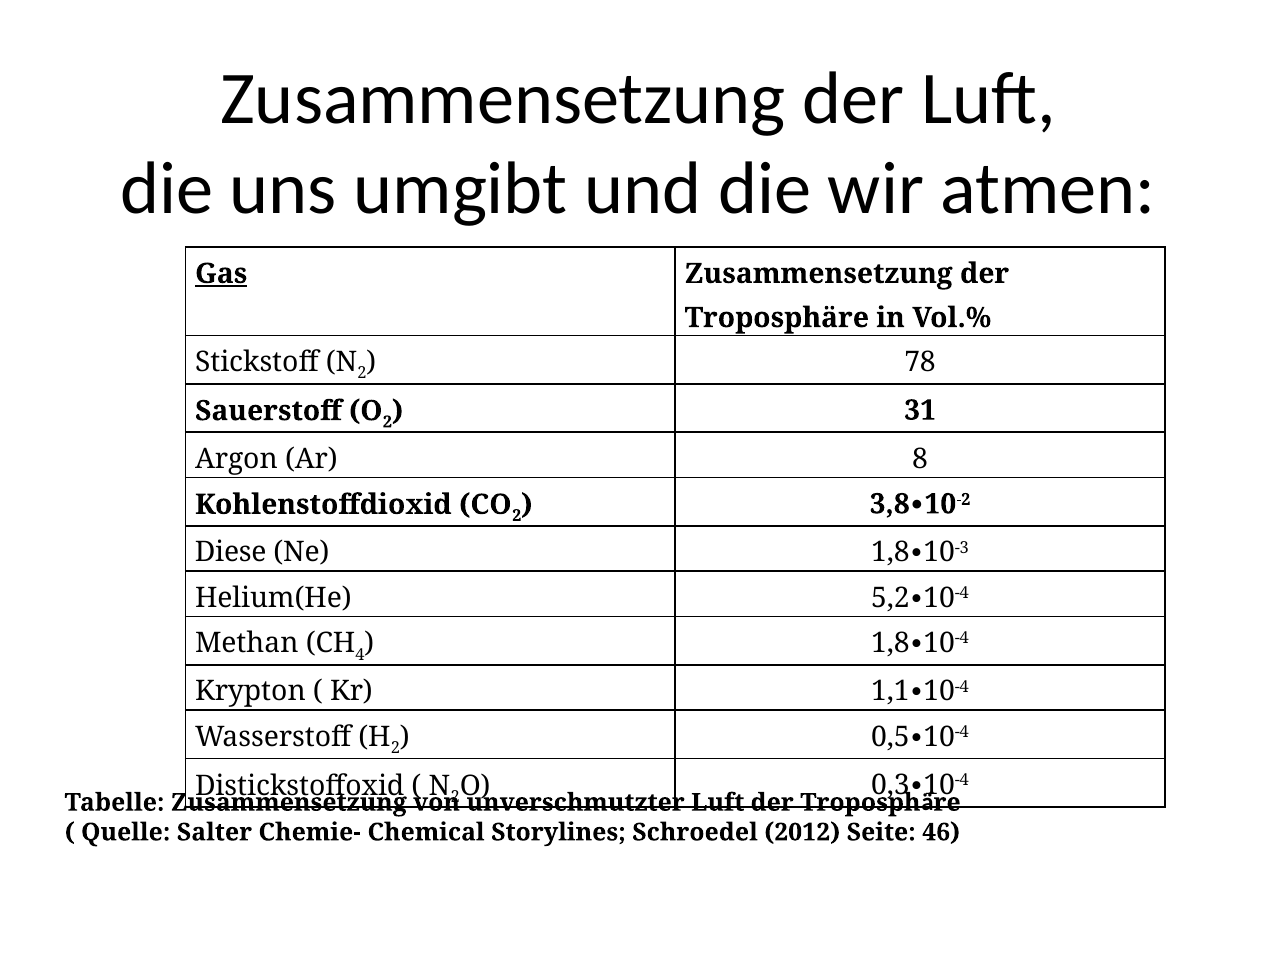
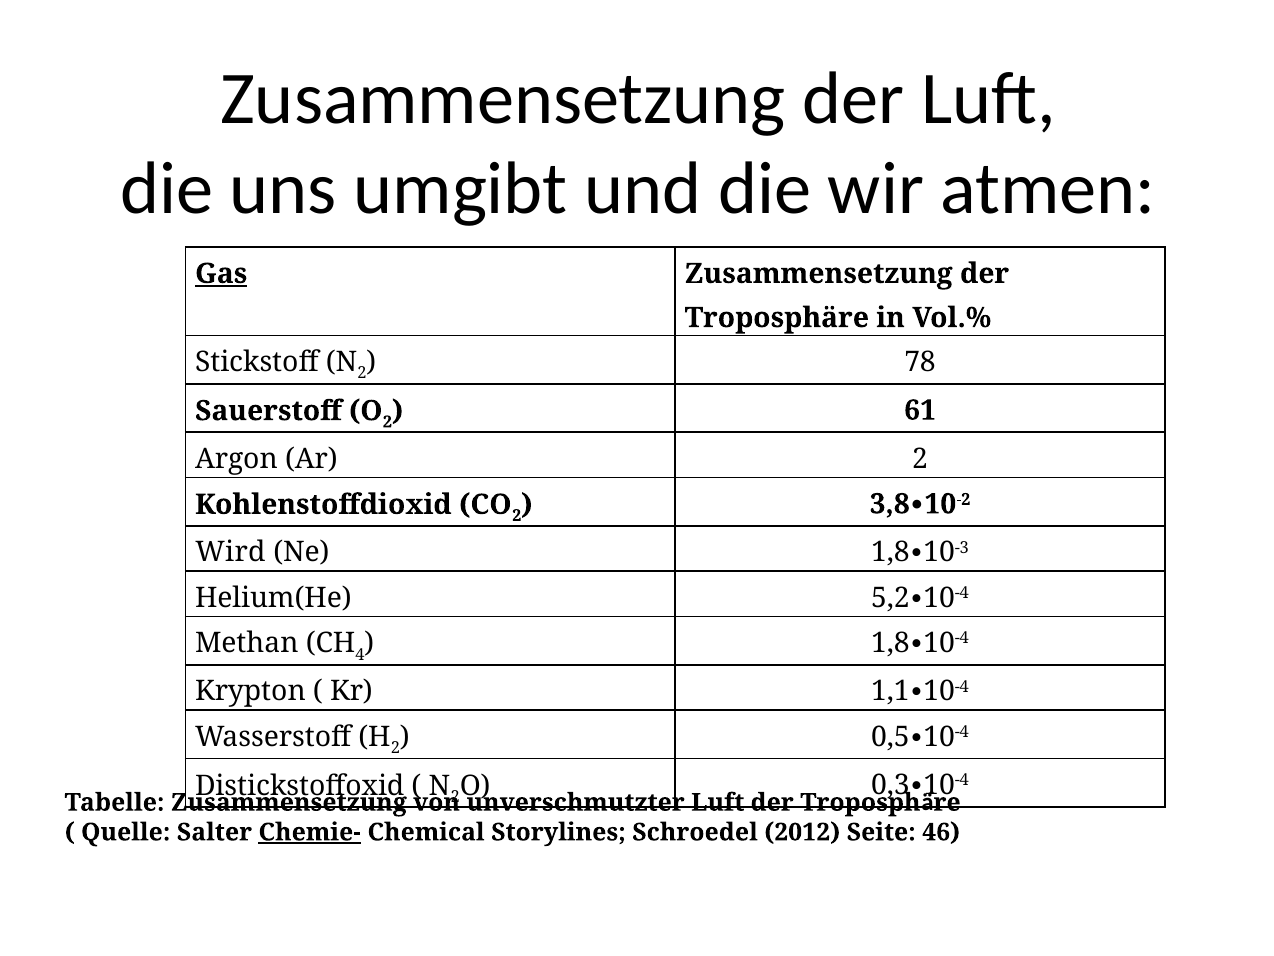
31: 31 -> 61 (920, 410)
Ar 8: 8 -> 2 (920, 458)
Diese: Diese -> Wird (230, 552)
Chemie- underline: none -> present (310, 832)
